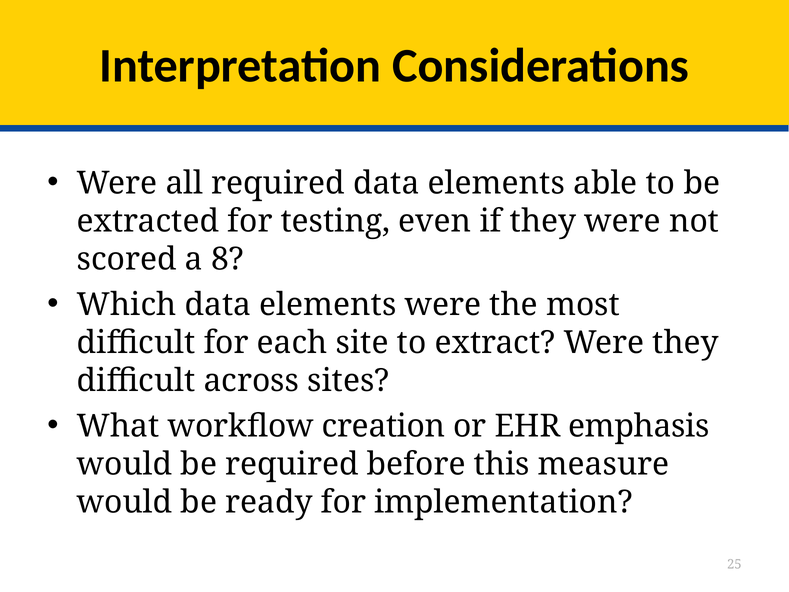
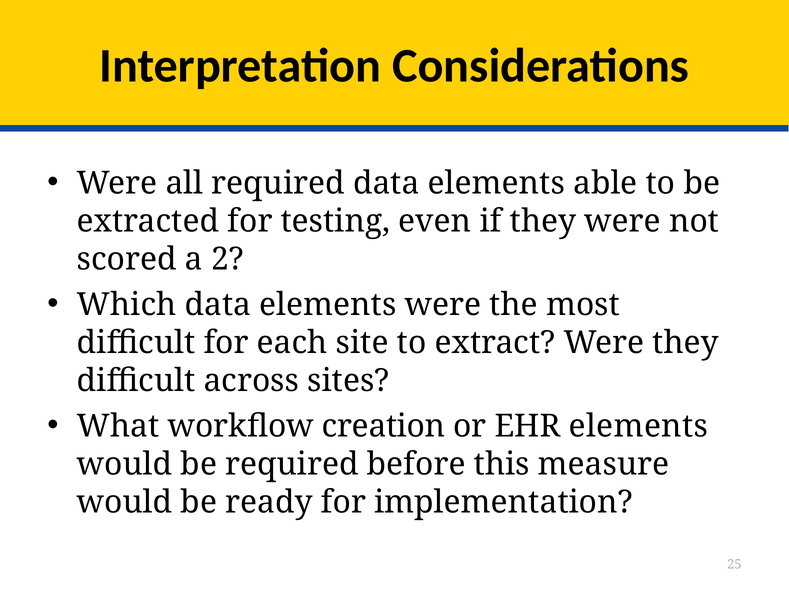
8: 8 -> 2 (228, 259)
EHR emphasis: emphasis -> elements (639, 426)
